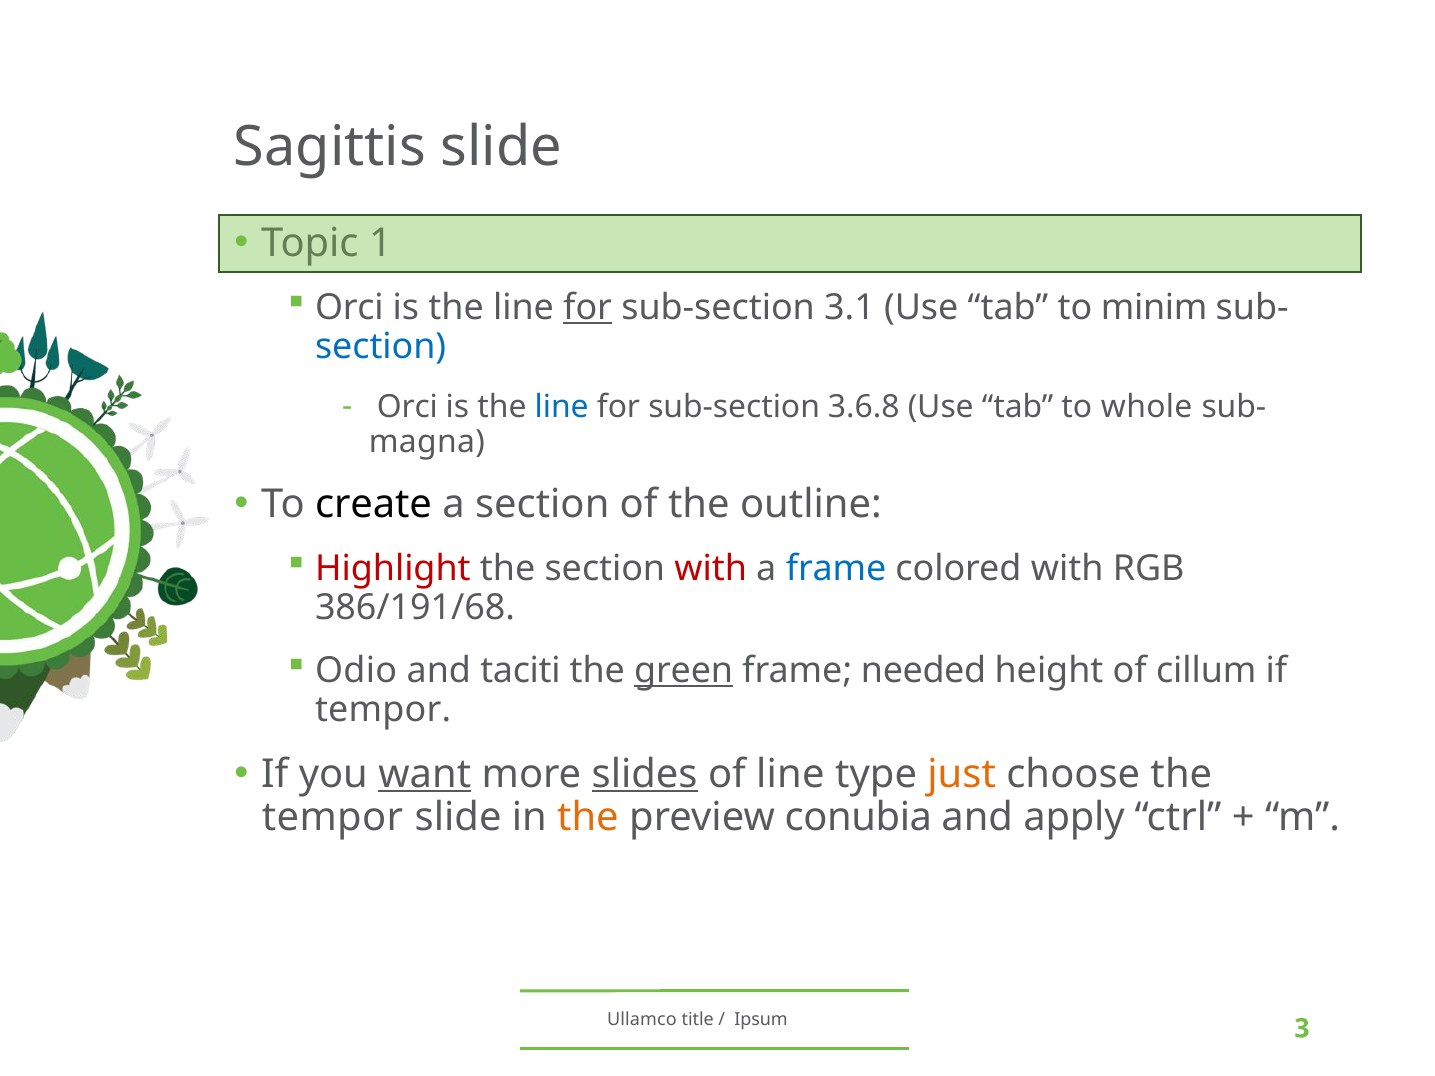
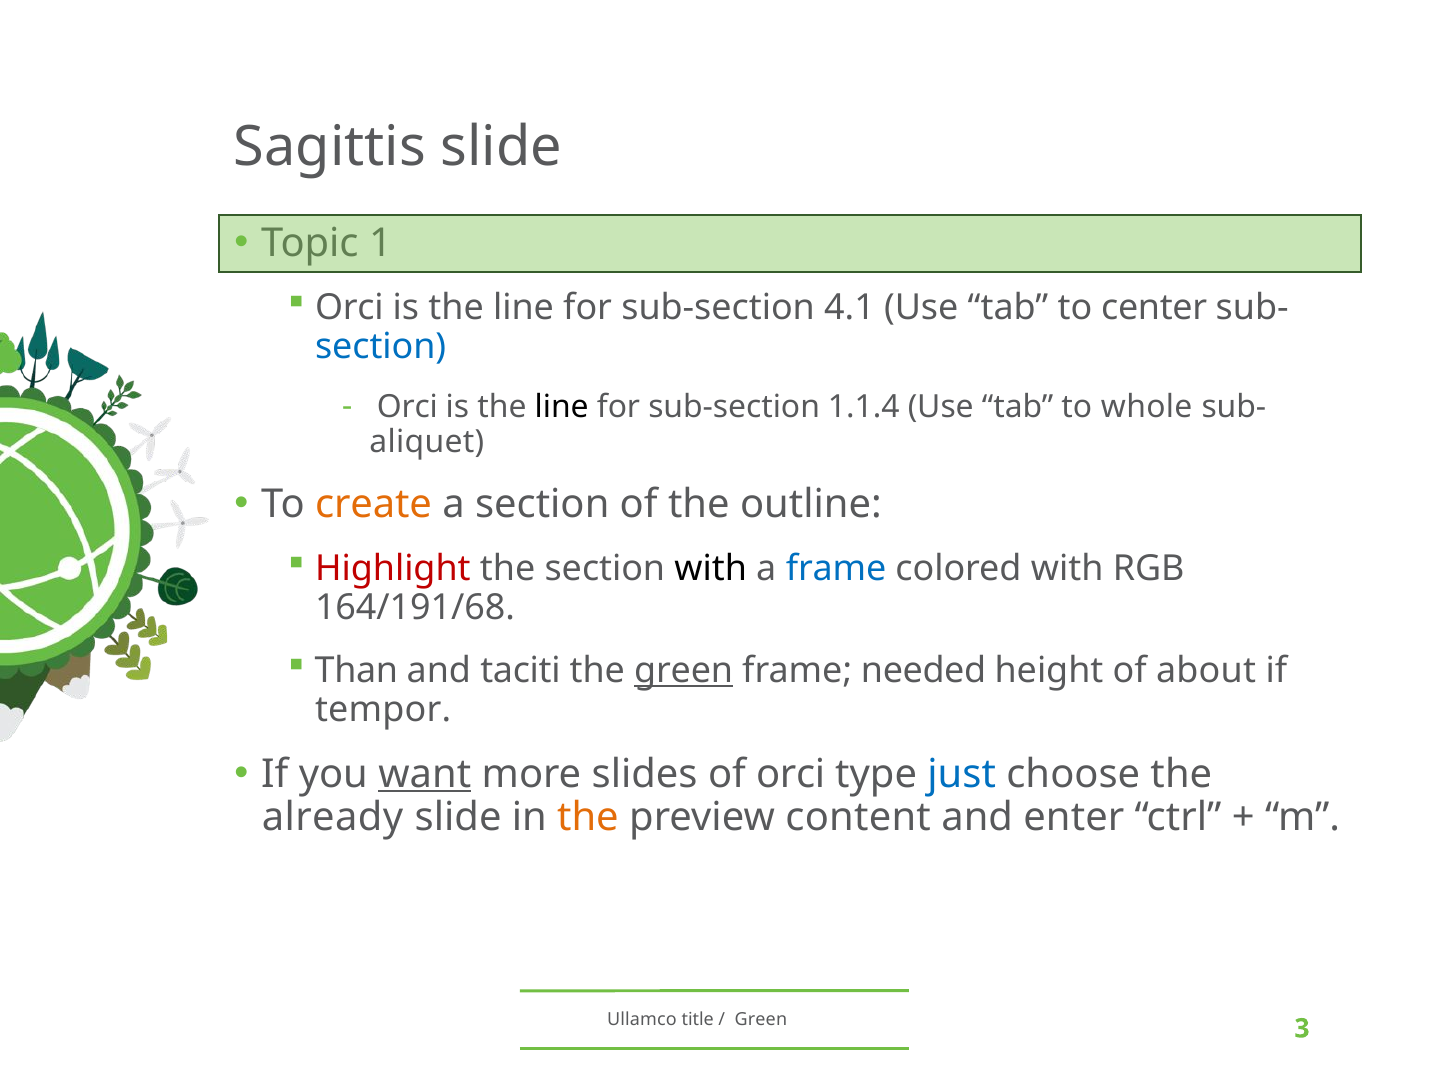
for underline: present -> none (588, 308)
3.1: 3.1 -> 4.1 (849, 308)
minim: minim -> center (1154, 308)
line colour: blue -> black (562, 407)
3.6.8: 3.6.8 -> 1.1.4 (864, 407)
magna: magna -> aliquet (427, 442)
create colour: black -> orange (373, 504)
with colour: red -> black (711, 569)
386/191/68: 386/191/68 -> 164/191/68 (415, 608)
Odio: Odio -> Than (356, 671)
cillum: cillum -> about (1206, 671)
slides underline: present -> none (645, 774)
of line: line -> orci (791, 774)
just colour: orange -> blue (962, 774)
tempor: tempor -> already (332, 817)
conubia: conubia -> content (858, 817)
apply: apply -> enter (1074, 817)
Ipsum: Ipsum -> Green (761, 1019)
